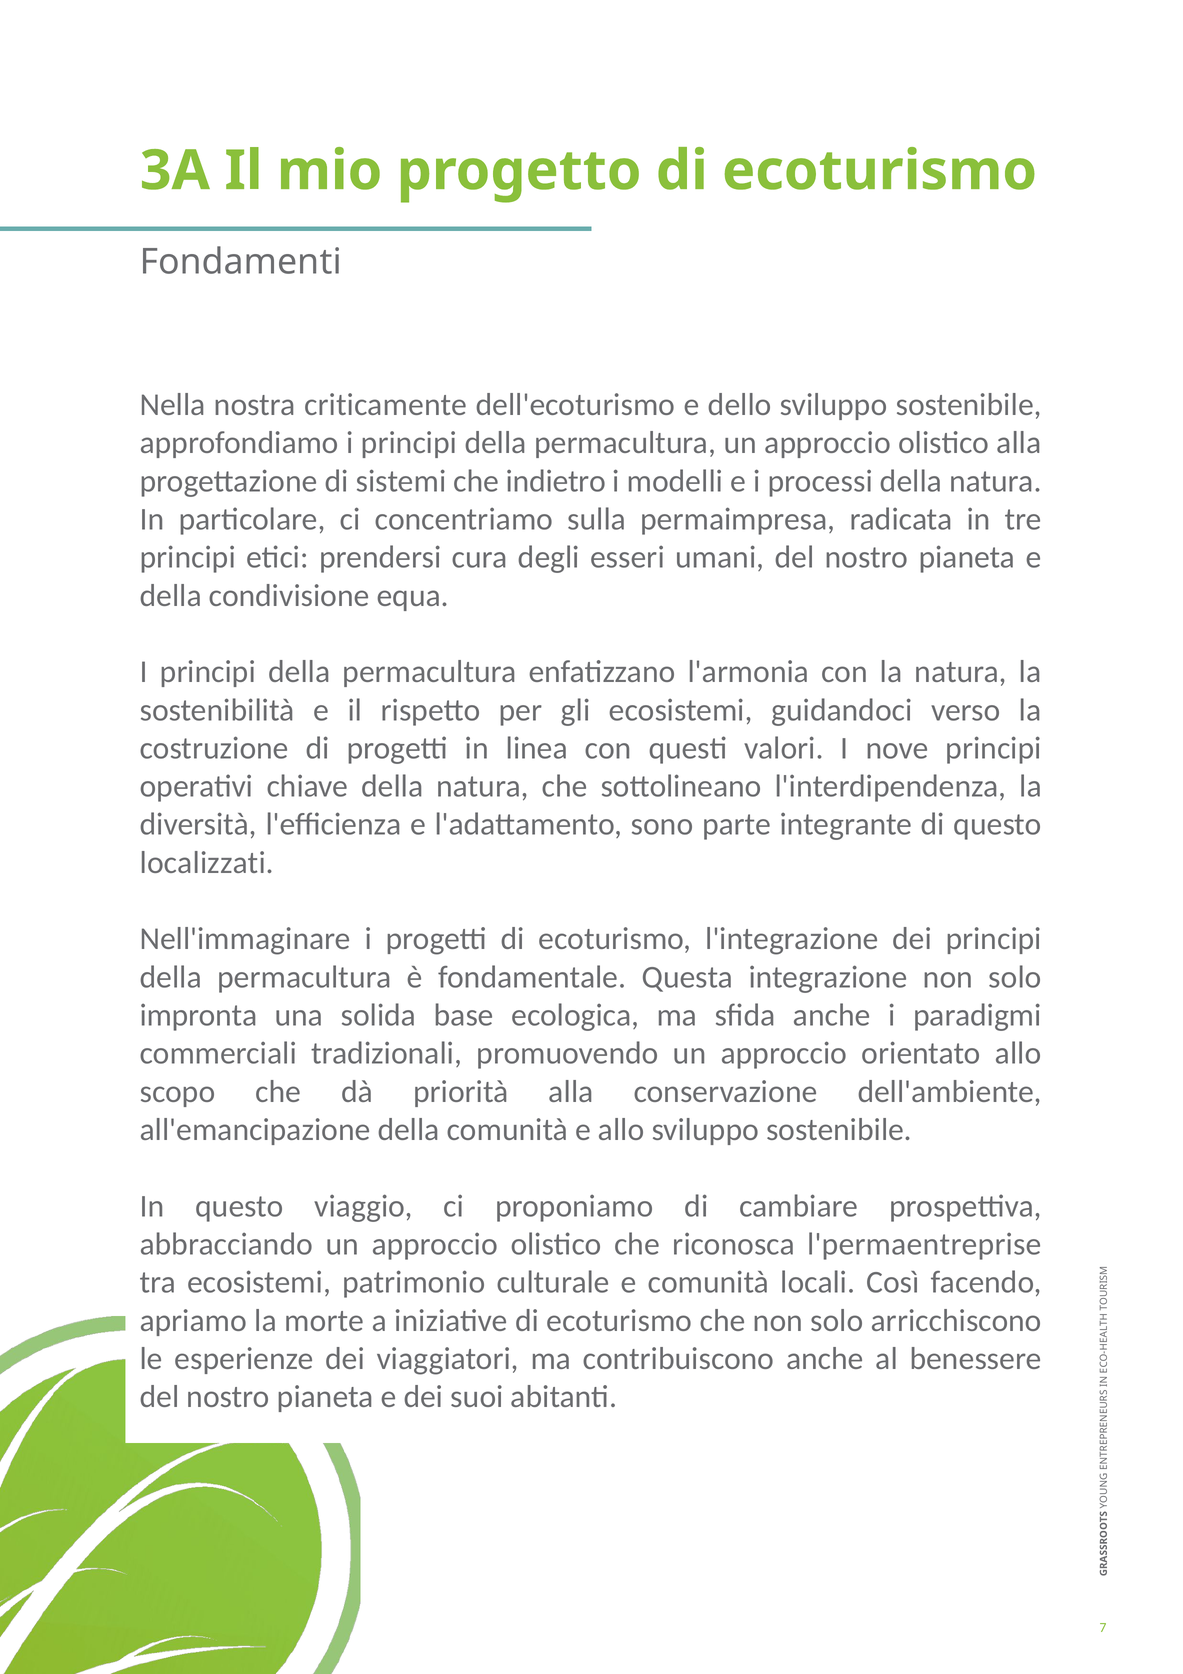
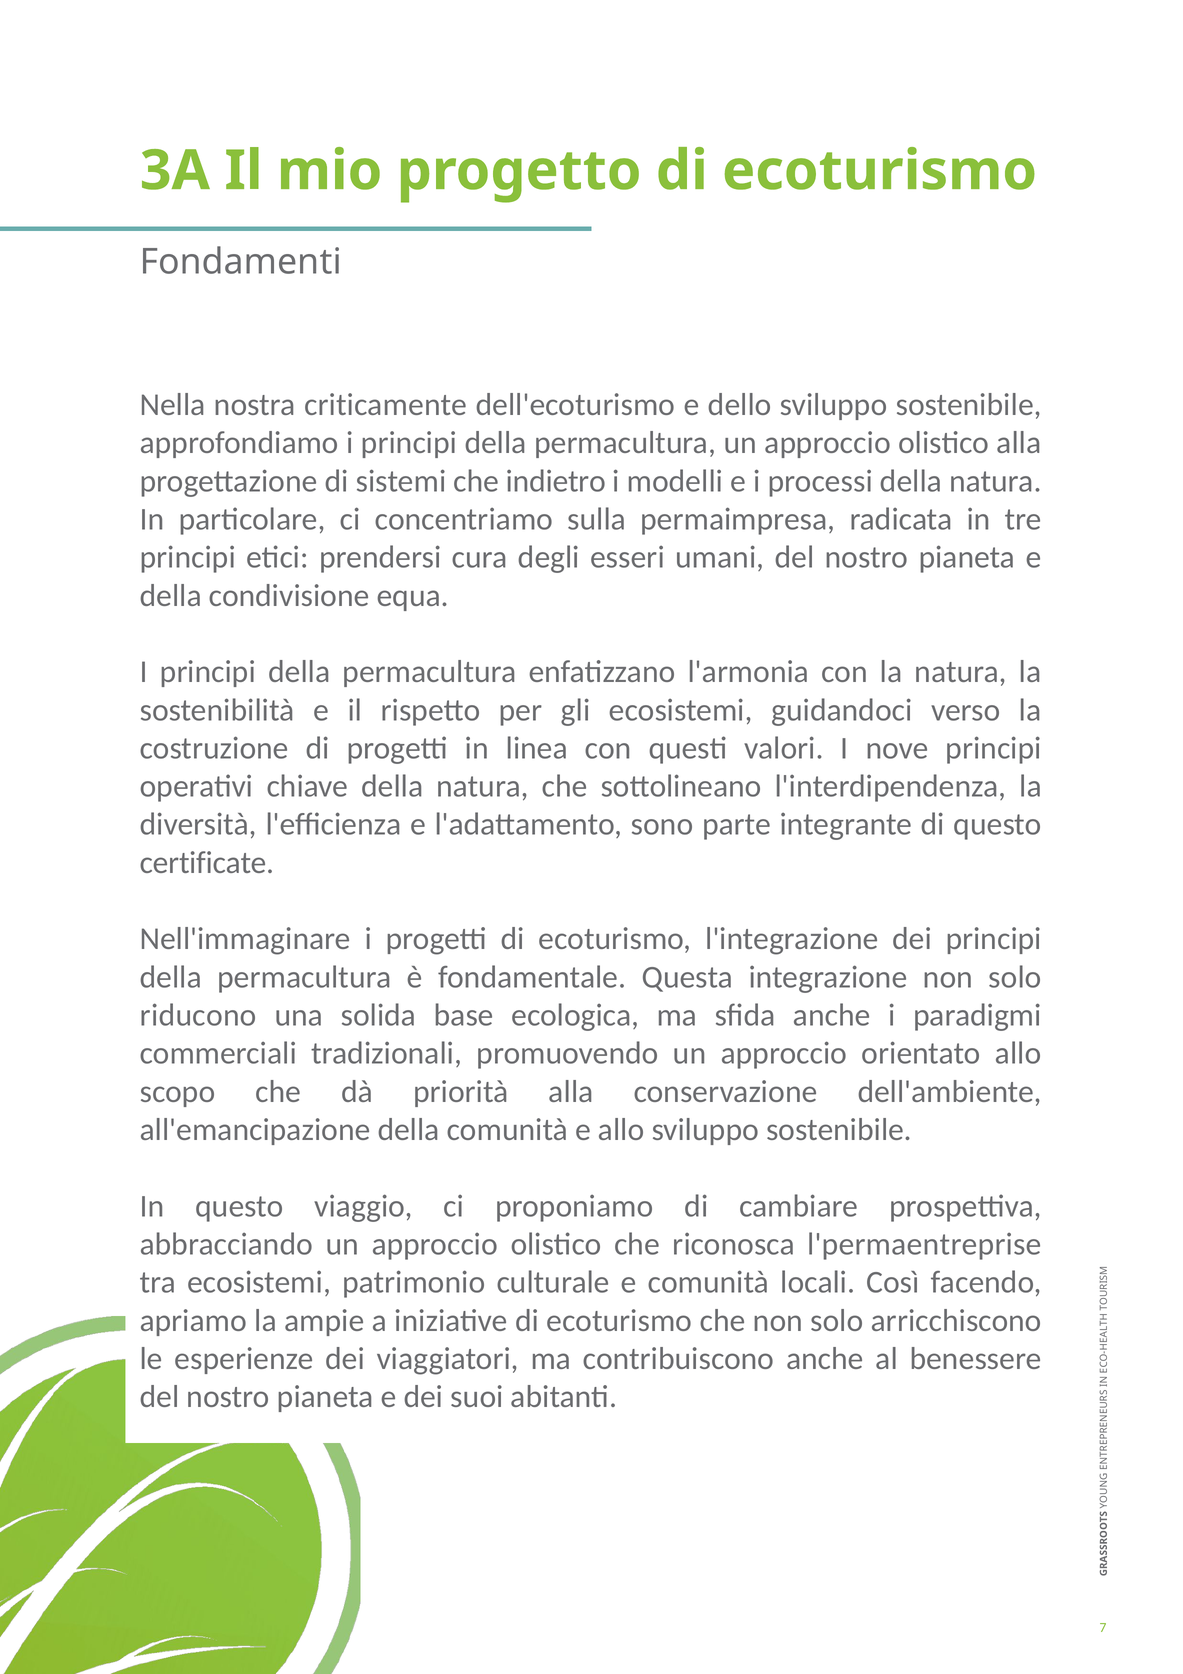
localizzati: localizzati -> certificate (207, 862)
impronta: impronta -> riducono (198, 1015)
morte: morte -> ampie (324, 1320)
